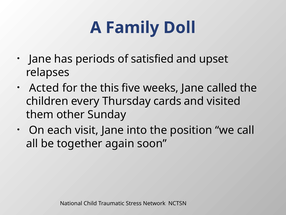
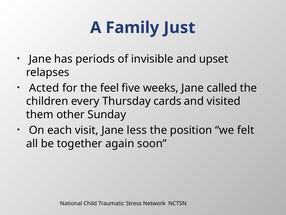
Doll: Doll -> Just (180, 28)
satisfied: satisfied -> invisible (152, 59)
this: this -> feel (110, 88)
into: into -> less (137, 130)
call: call -> felt (246, 130)
